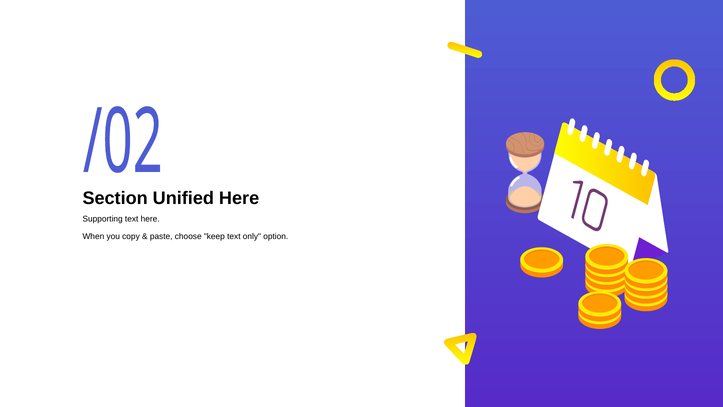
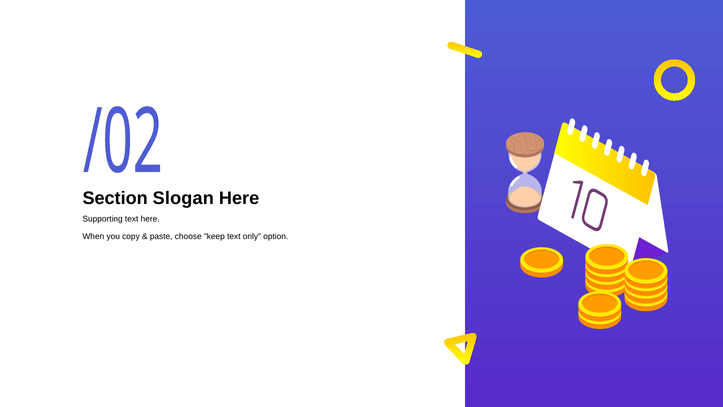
Unified: Unified -> Slogan (183, 198)
